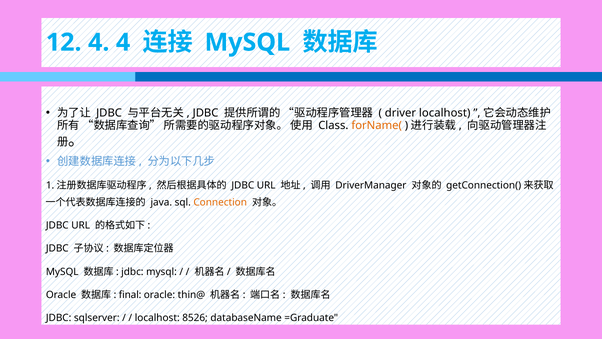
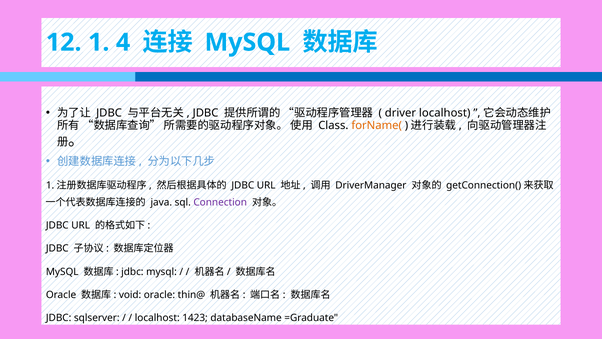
12 4: 4 -> 1 (99, 42)
Connection colour: orange -> purple (220, 202)
final: final -> void (130, 295)
8526: 8526 -> 1423 (195, 318)
